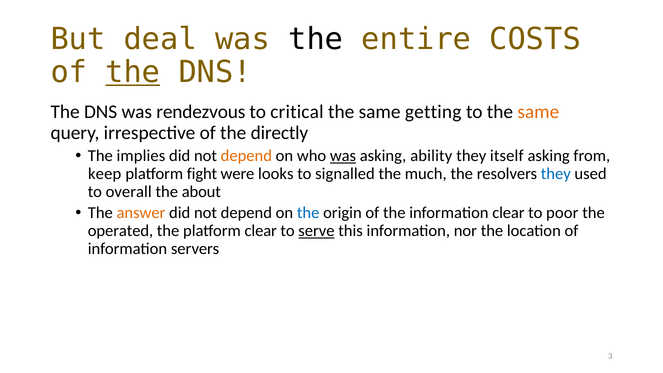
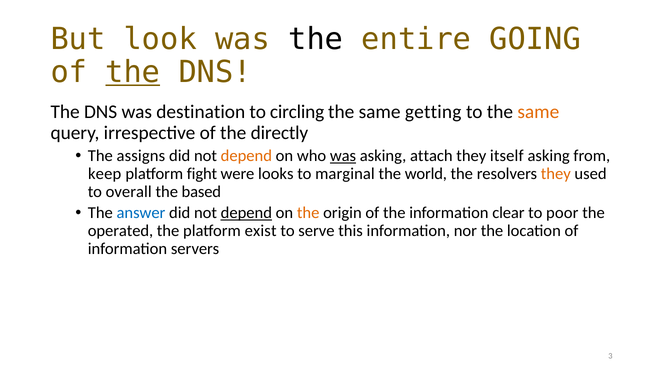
deal: deal -> look (160, 39)
COSTS: COSTS -> GOING (535, 39)
rendezvous: rendezvous -> destination (201, 112)
critical: critical -> circling (297, 112)
implies: implies -> assigns (141, 156)
ability: ability -> attach (431, 156)
signalled: signalled -> marginal (345, 174)
much: much -> world (426, 174)
they colour: blue -> orange (556, 174)
about: about -> based (201, 192)
answer colour: orange -> blue (141, 213)
depend underline: none -> present (246, 213)
the colour: blue -> orange (308, 213)
platform clear: clear -> exist (261, 231)
serve underline: present -> none (316, 231)
